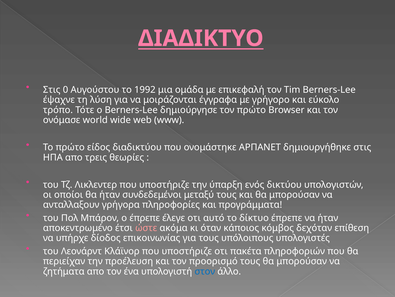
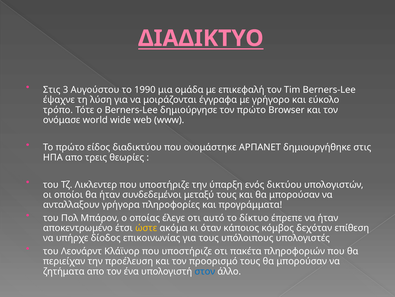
0: 0 -> 3 (65, 90)
1992: 1992 -> 1990 (145, 90)
ο έπρεπε: έπρεπε -> οποίας (145, 217)
ώστε colour: pink -> yellow (146, 227)
